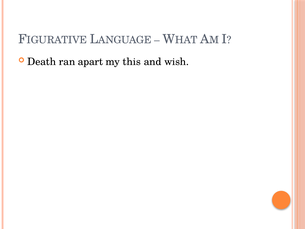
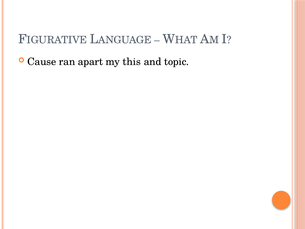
Death: Death -> Cause (42, 62)
wish: wish -> topic (177, 62)
